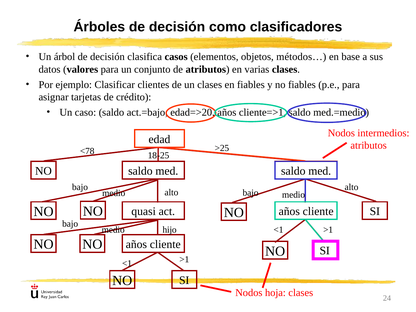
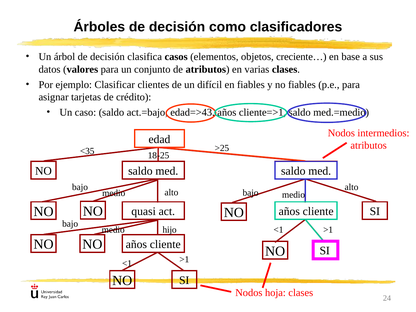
métodos…: métodos… -> creciente… (301, 57)
un clases: clases -> difícil (210, 85)
edad=>20: edad=>20 -> edad=>43 (193, 113)
<78: <78 -> <35 (87, 151)
